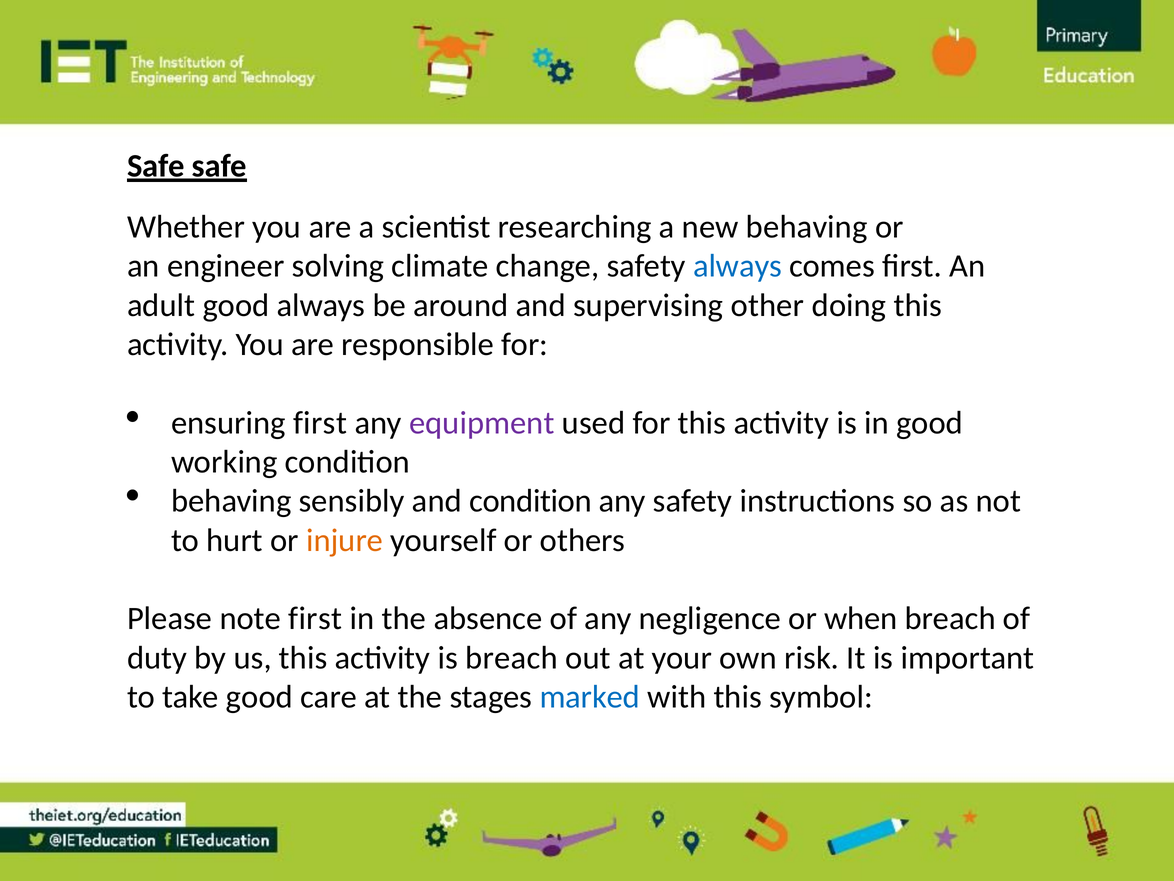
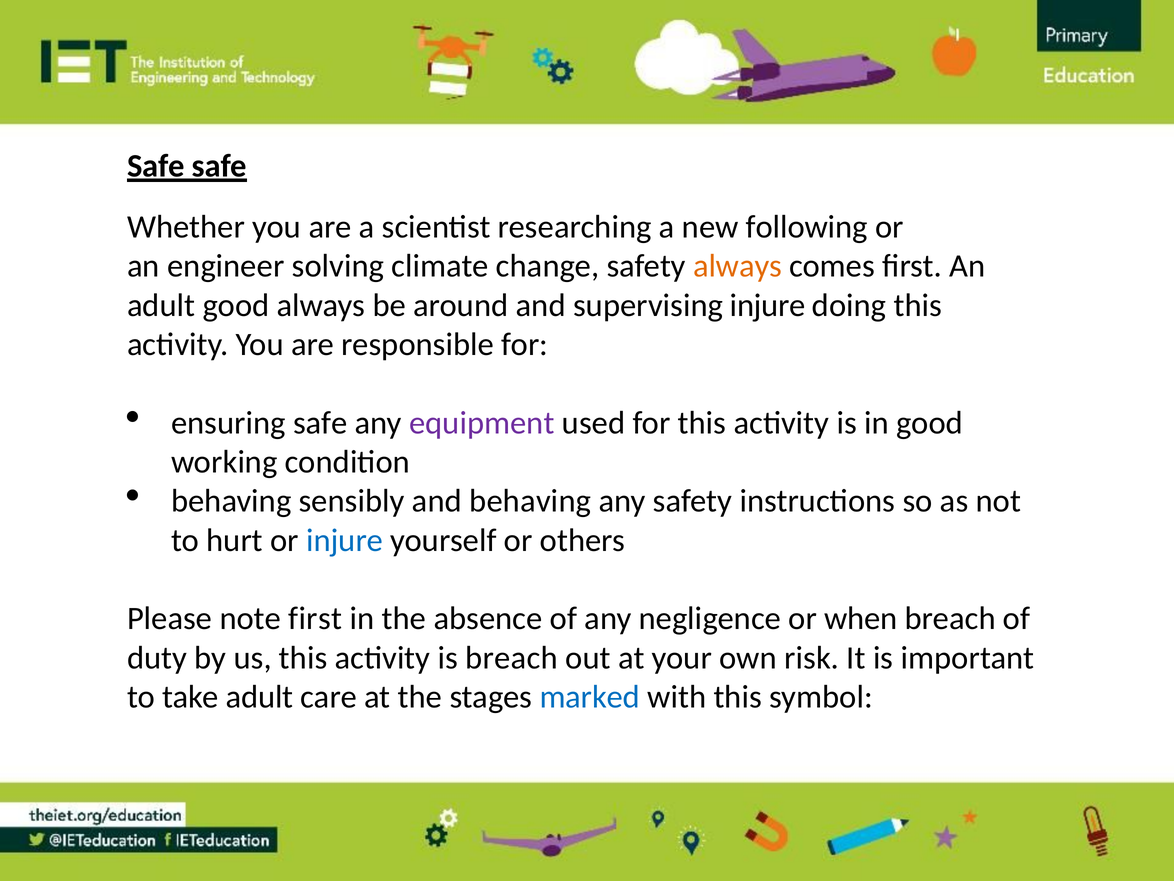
new behaving: behaving -> following (807, 227)
always colour: blue -> orange (738, 266)
supervising other: other -> injure (768, 305)
ensuring first: first -> safe (320, 423)
and condition: condition -> behaving (530, 501)
injure colour: orange -> blue (345, 540)
take good: good -> adult (260, 697)
